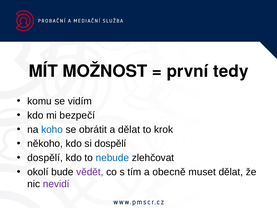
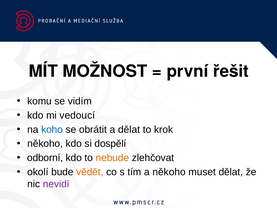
tedy: tedy -> řešit (231, 71)
bezpečí: bezpečí -> vedoucí (77, 115)
dospělí: dospělí -> odborní (45, 158)
nebude colour: blue -> orange (112, 158)
vědět colour: purple -> orange (90, 172)
a obecně: obecně -> někoho (169, 172)
